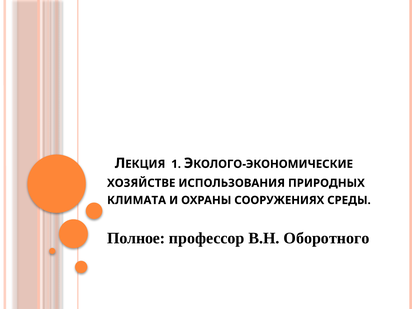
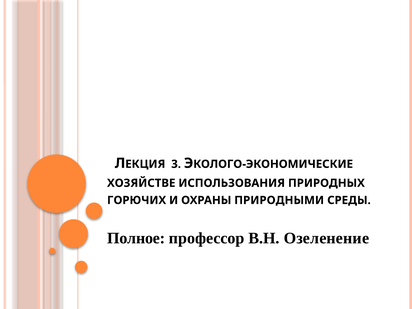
1: 1 -> 3 (176, 164)
КЛИМАТА: КЛИМАТА -> ГОРЮЧИХ (137, 200)
СООРУЖЕНИЯХ: СООРУЖЕНИЯХ -> ПРИРОДНЫМИ (279, 200)
Оборотного: Оборотного -> Озеленение (326, 238)
